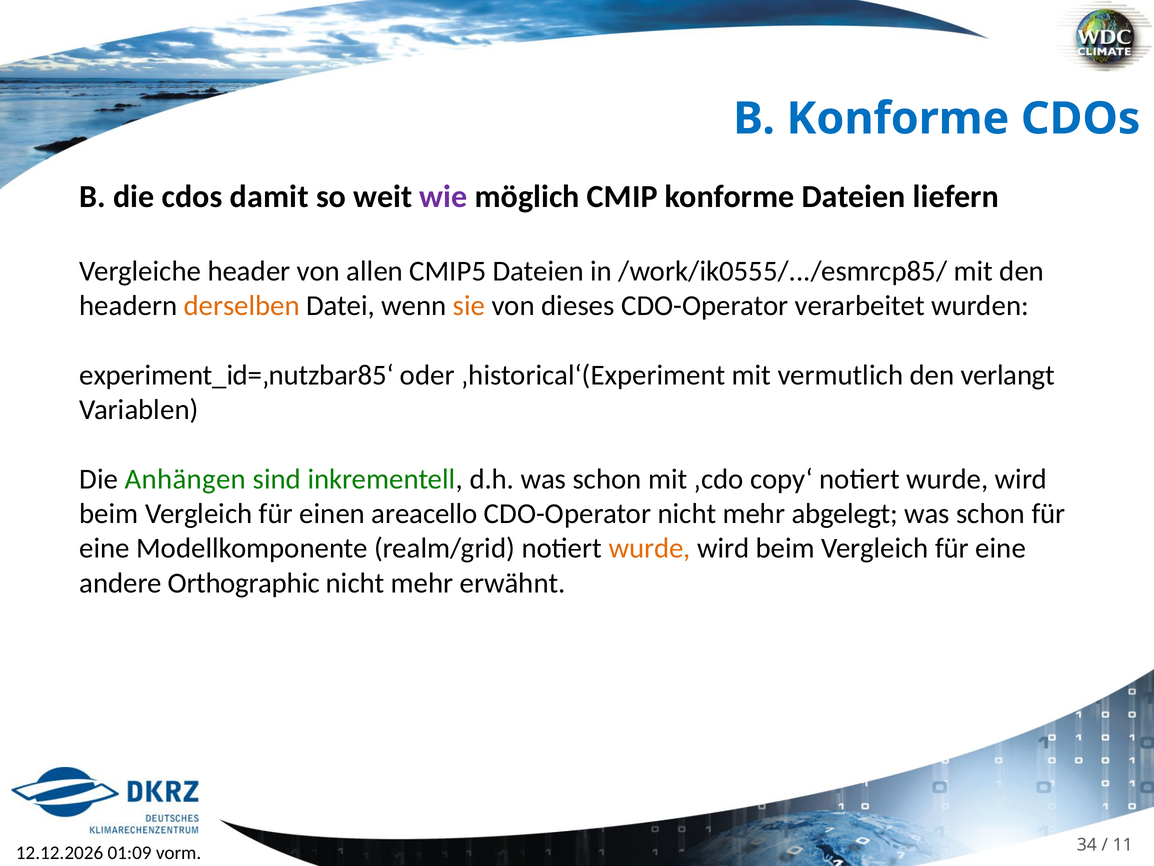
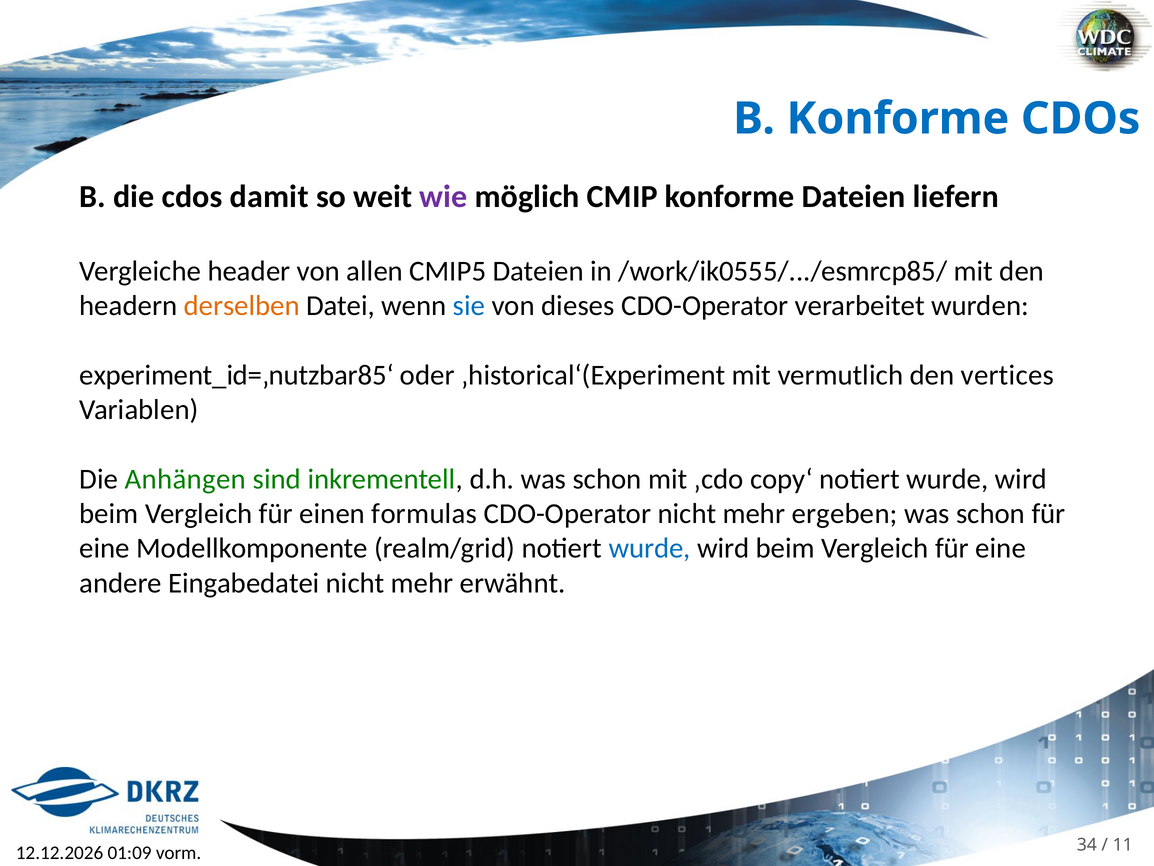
sie colour: orange -> blue (469, 306)
verlangt: verlangt -> vertices (1007, 375)
areacello: areacello -> formulas (424, 513)
abgelegt: abgelegt -> ergeben (845, 513)
wurde colour: orange -> blue (650, 548)
Orthographic: Orthographic -> Eingabedatei (244, 583)
